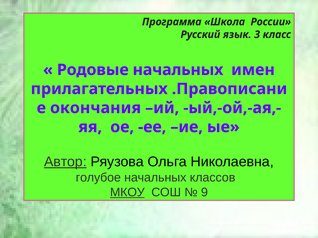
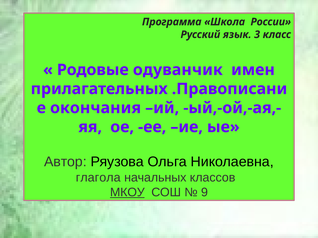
Родовые начальных: начальных -> одуванчик (178, 70)
Автор underline: present -> none (65, 162)
голубое: голубое -> глагола (98, 178)
